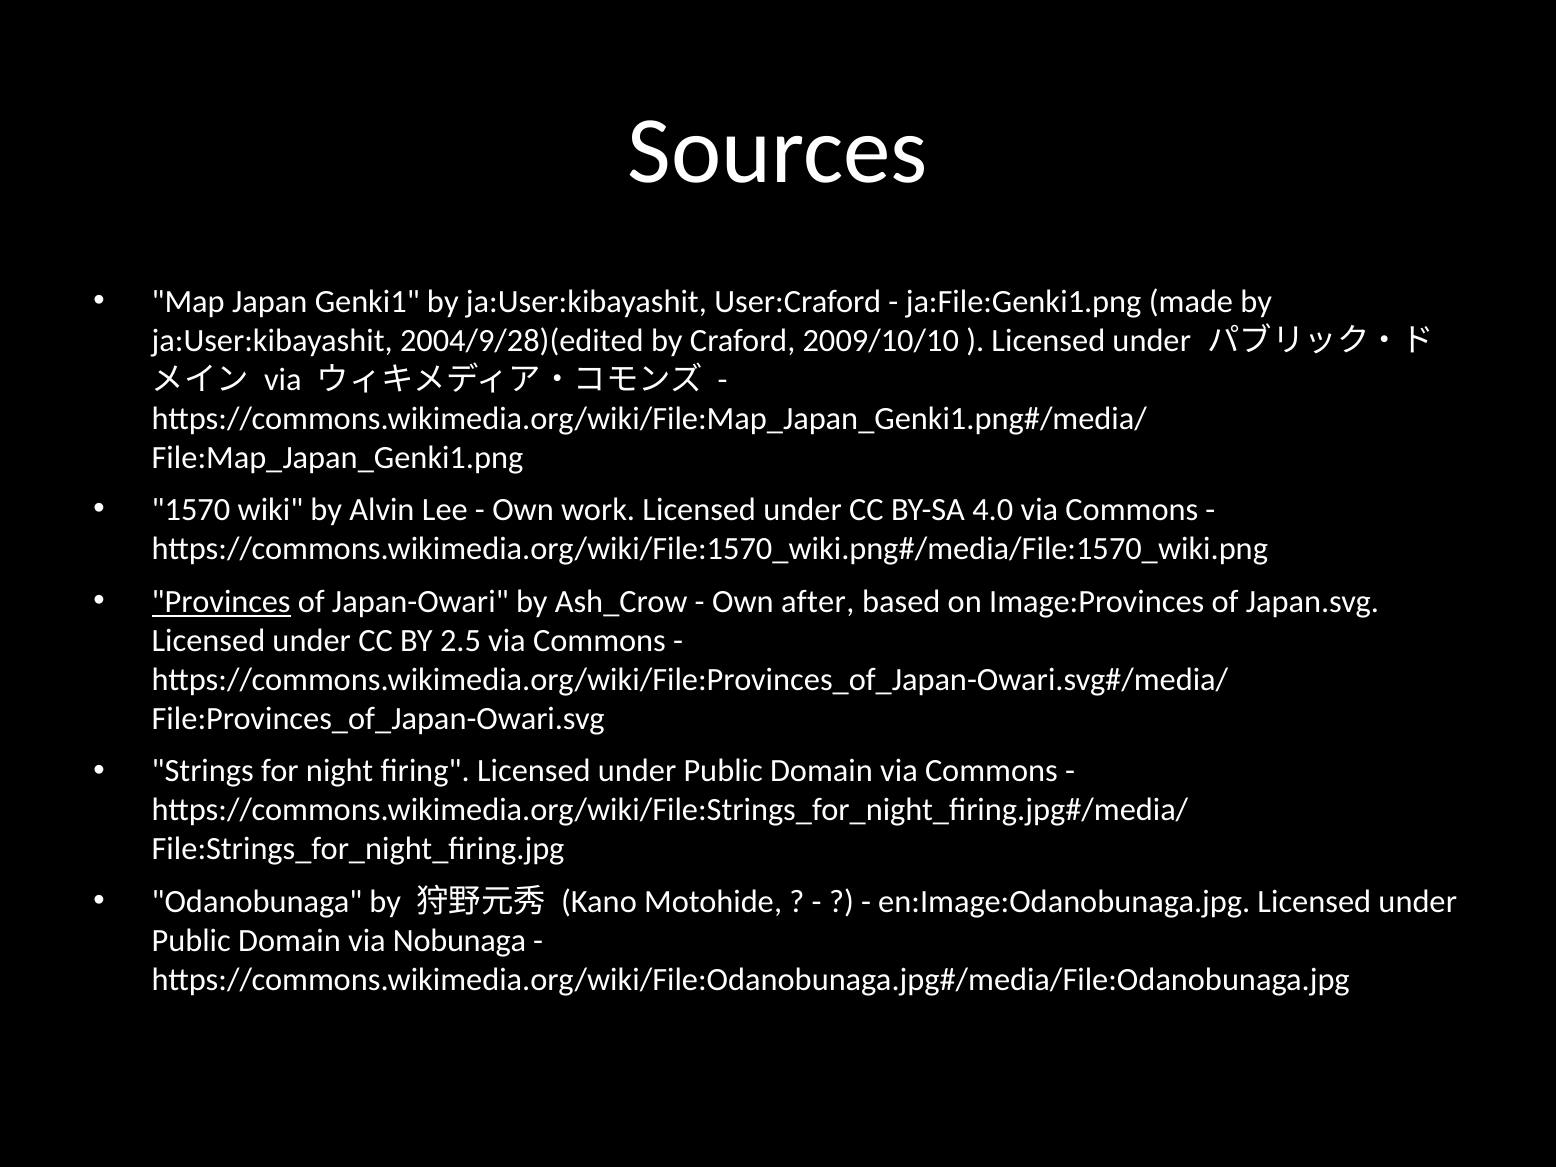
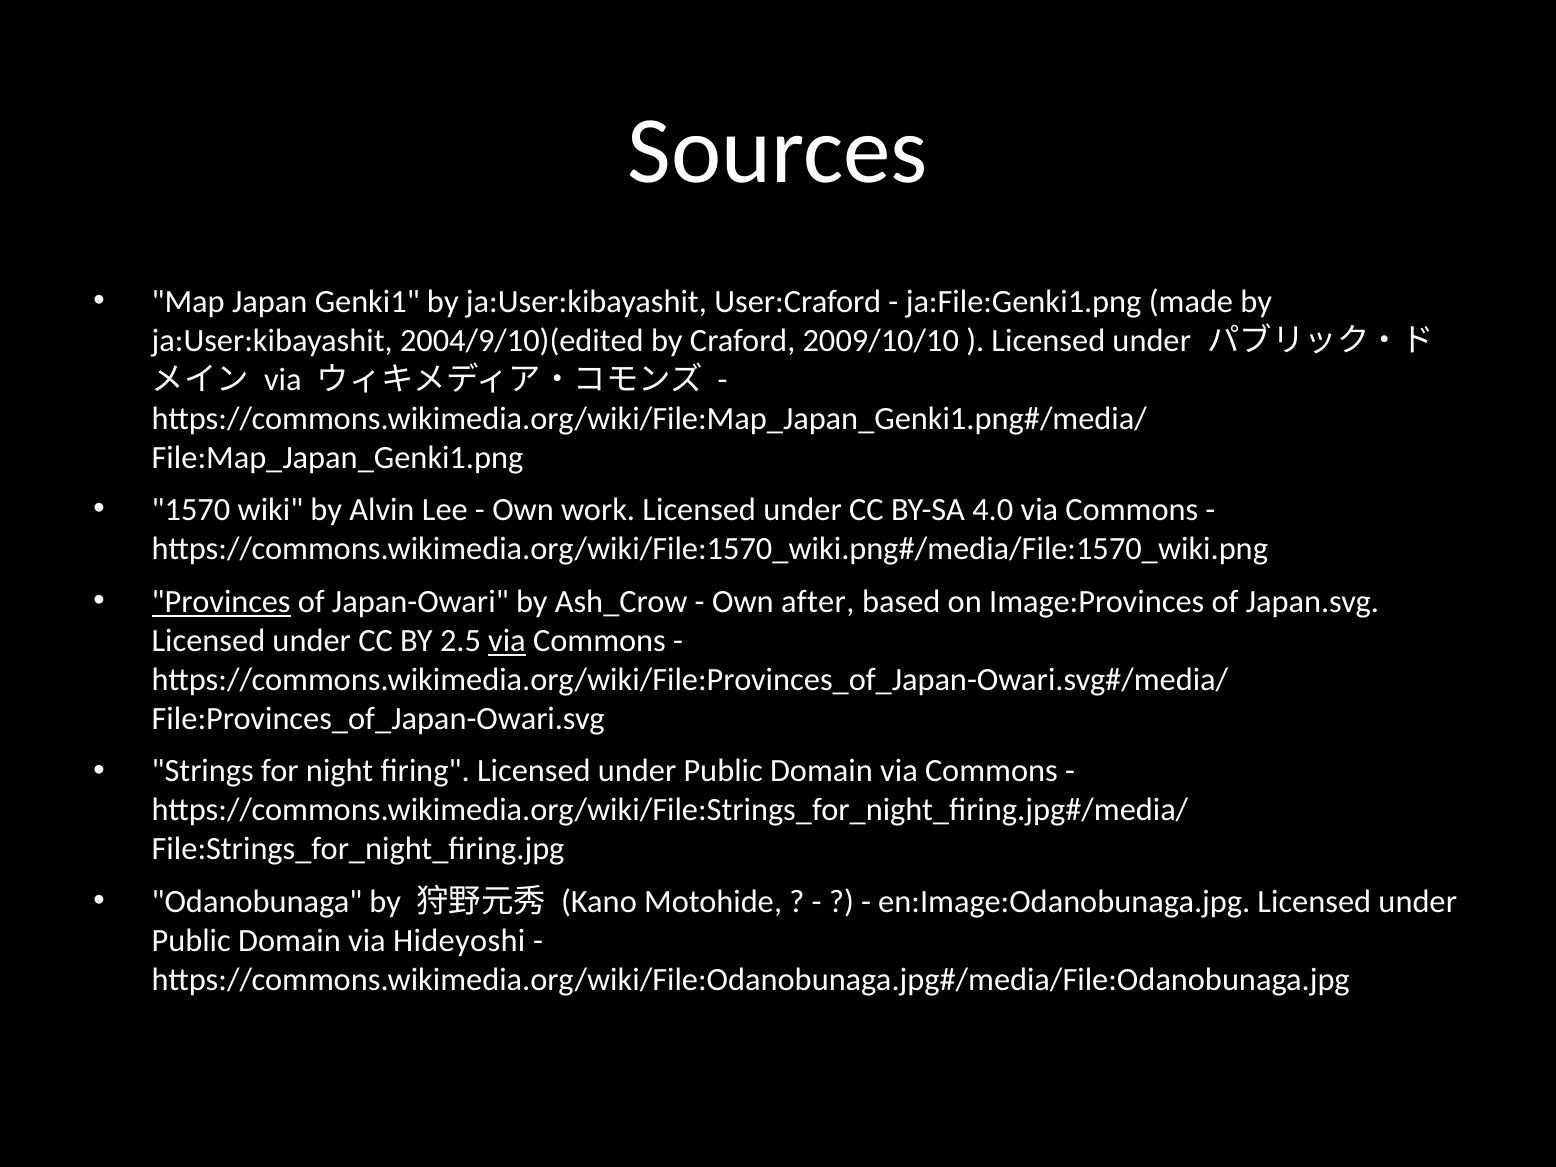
2004/9/28)(edited: 2004/9/28)(edited -> 2004/9/10)(edited (522, 341)
via underline: none -> present (507, 641)
Nobunaga: Nobunaga -> Hideyoshi (459, 941)
